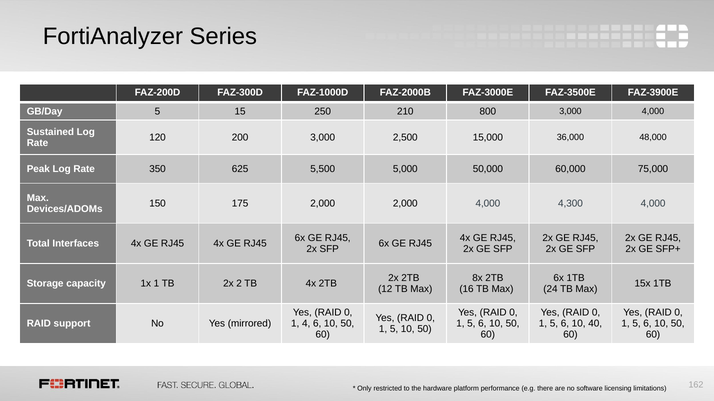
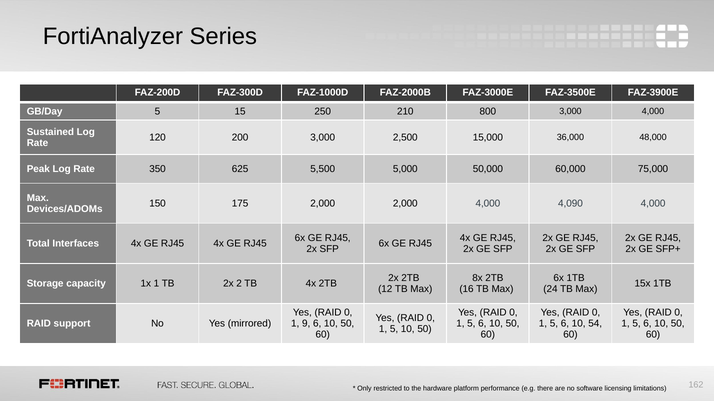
4,300: 4,300 -> 4,090 (570, 204)
4: 4 -> 9 (306, 324)
40: 40 -> 54 (595, 324)
